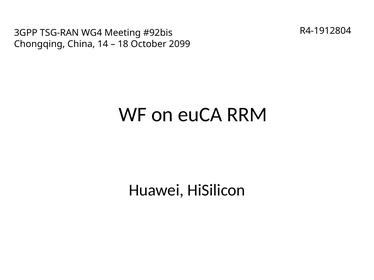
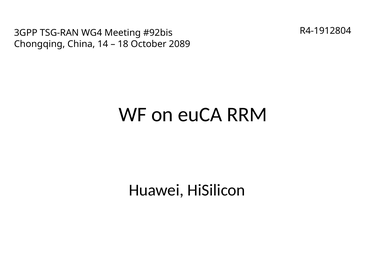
2099: 2099 -> 2089 (180, 44)
